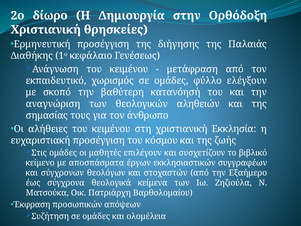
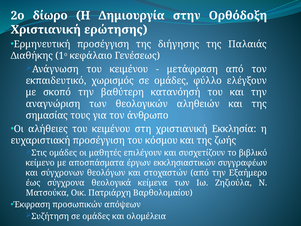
θρησκείες: θρησκείες -> ερώτησης (116, 30)
